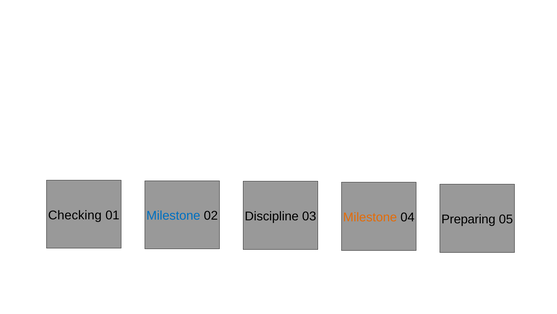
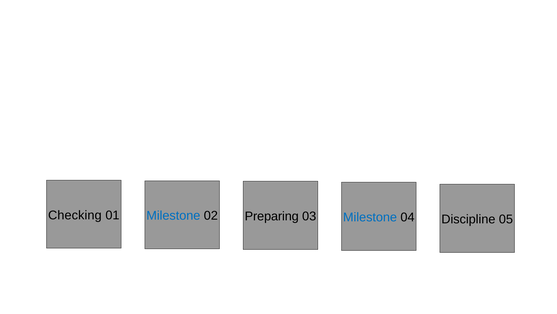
Discipline: Discipline -> Preparing (272, 216)
Milestone colour: orange -> blue (370, 217)
Preparing: Preparing -> Discipline (468, 219)
